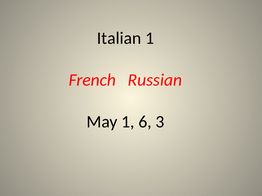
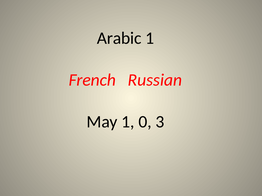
Italian: Italian -> Arabic (119, 38)
6: 6 -> 0 (145, 122)
